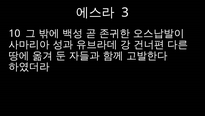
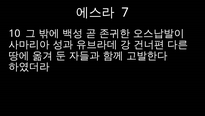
3: 3 -> 7 (125, 12)
